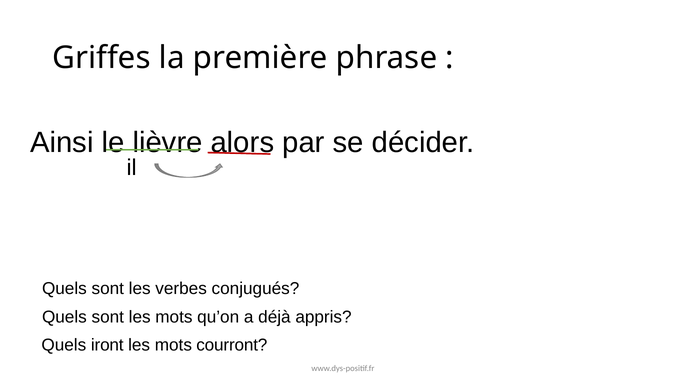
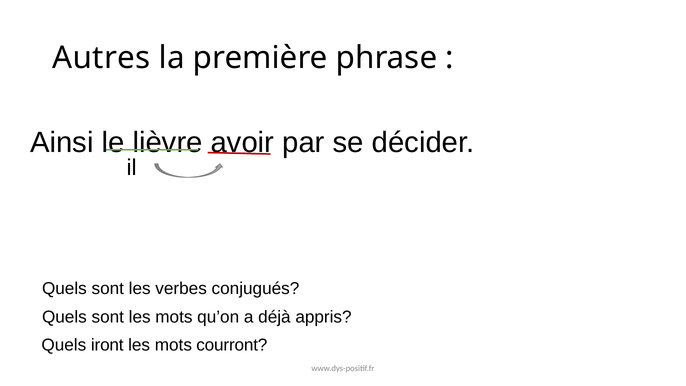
Griffes: Griffes -> Autres (101, 58)
alors: alors -> avoir (242, 142)
